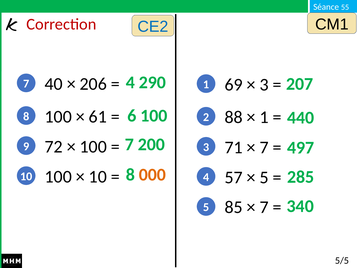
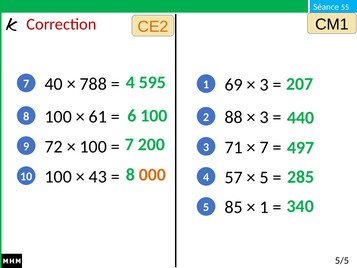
CE2 colour: blue -> orange (153, 27)
290: 290 -> 595 (152, 82)
206: 206 -> 788 (93, 84)
1: 1 -> 3 (264, 117)
10: 10 -> 43 (98, 177)
7: 7 -> 1 (264, 207)
